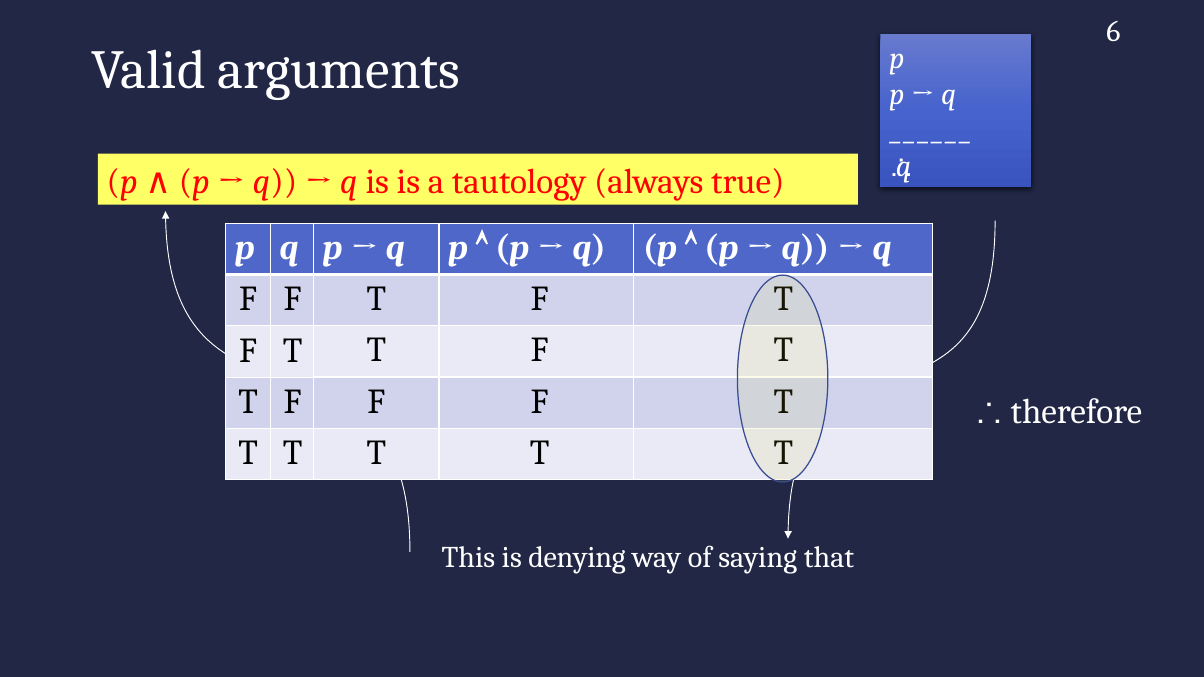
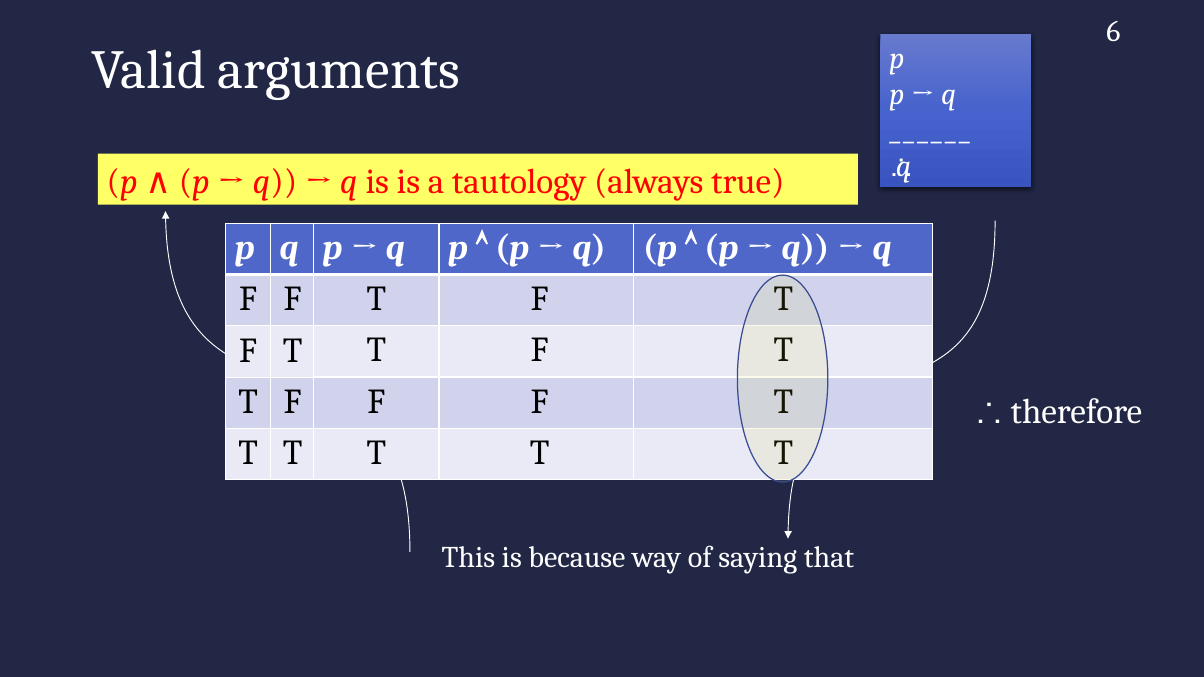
denying: denying -> because (577, 558)
